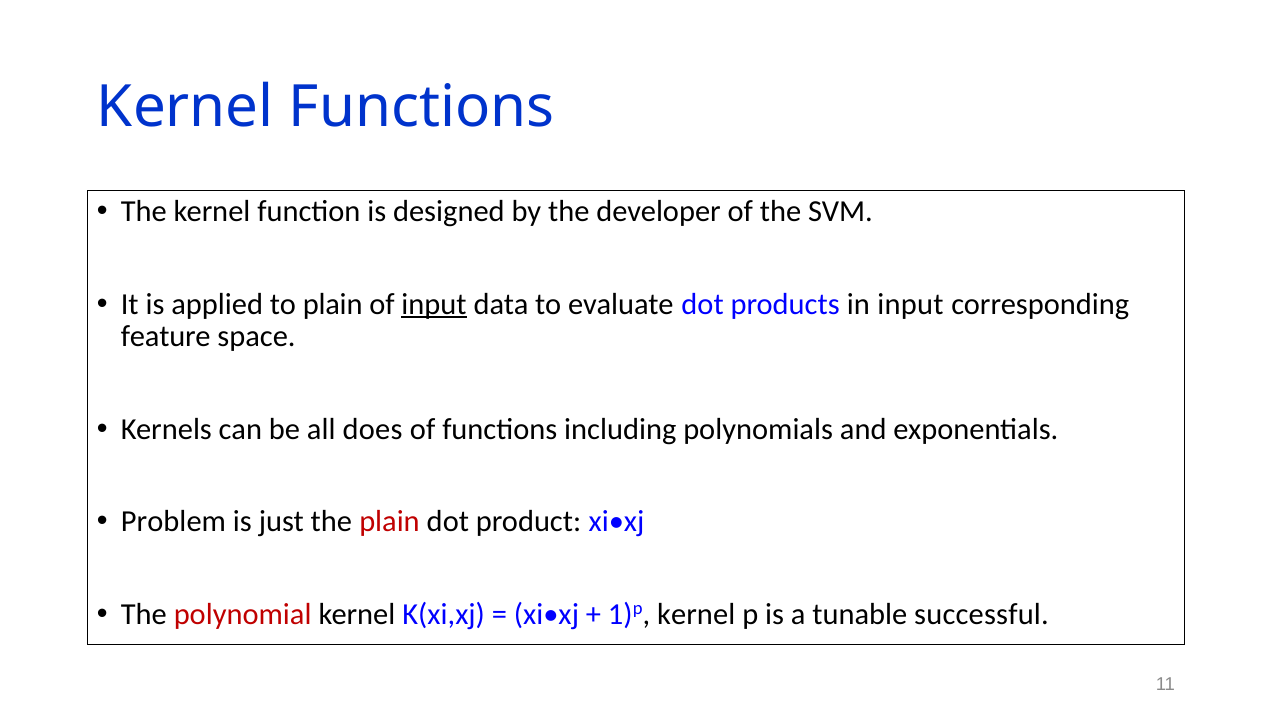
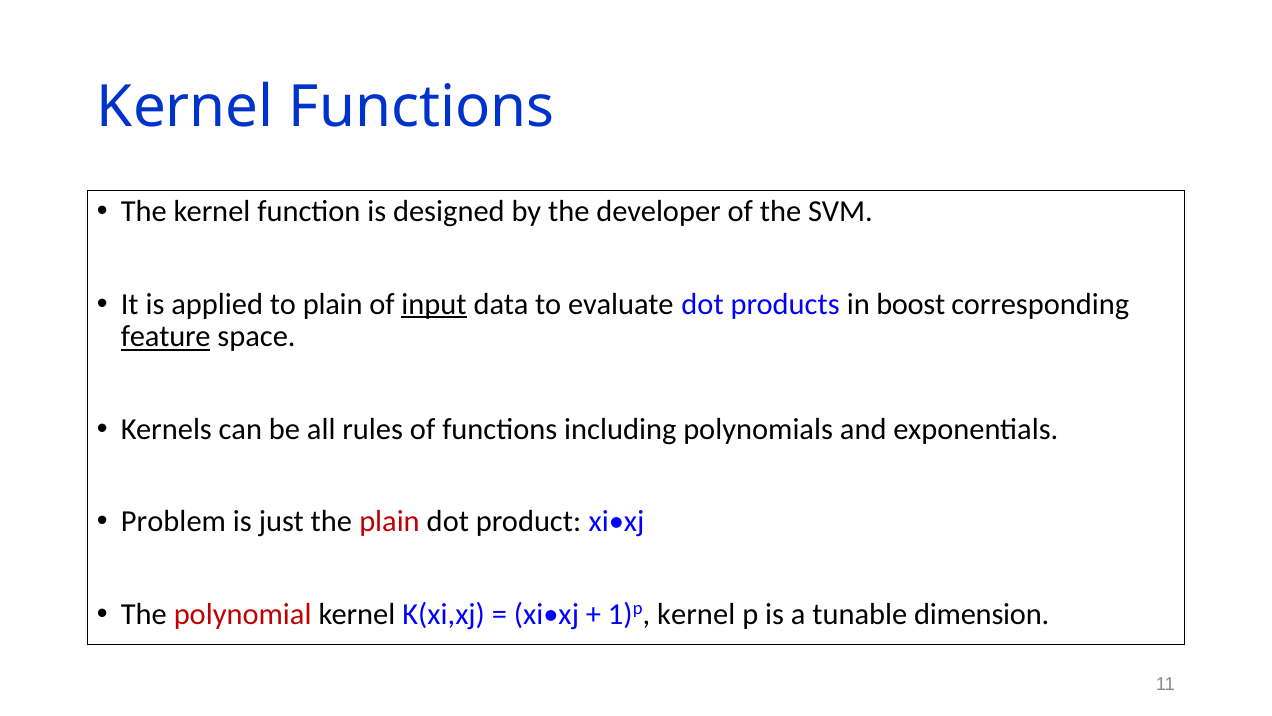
in input: input -> boost (911, 304)
feature underline: none -> present (166, 337)
does: does -> rules (373, 429)
successful: successful -> dimension (982, 614)
